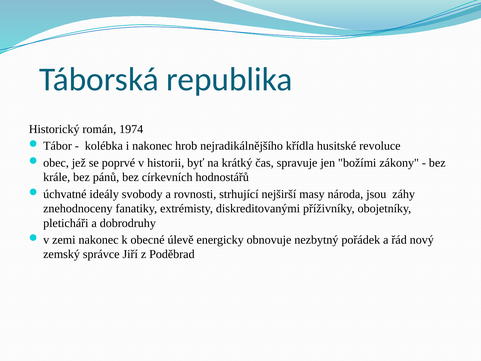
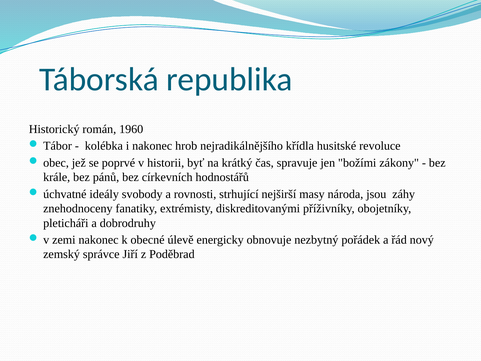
1974: 1974 -> 1960 (131, 129)
